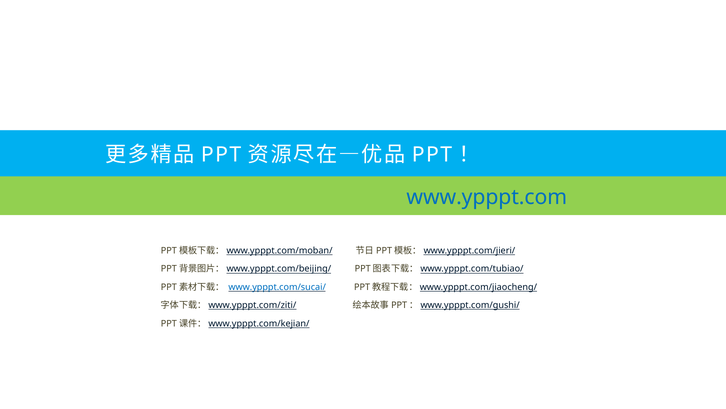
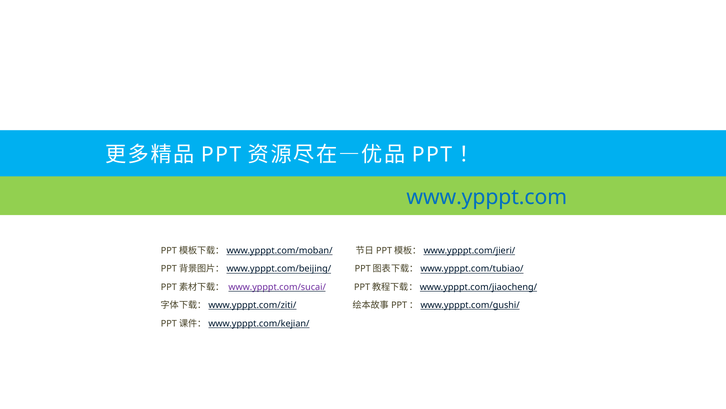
www.ypppt.com/sucai/ colour: blue -> purple (277, 287)
